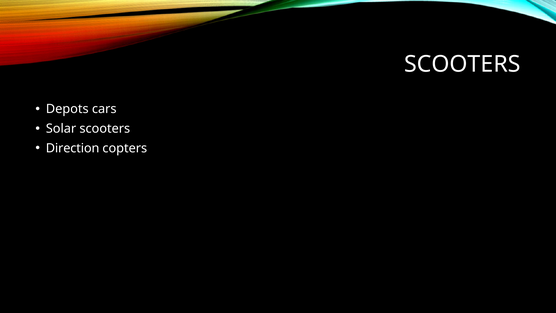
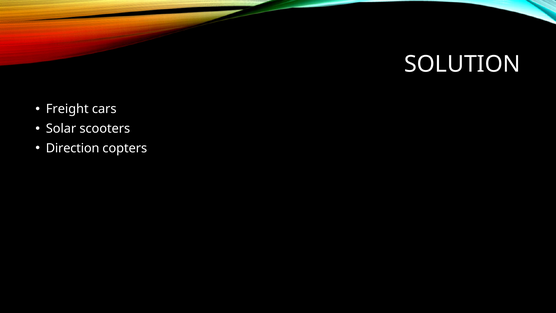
SCOOTERS: SCOOTERS -> SOLUTION (462, 64)
Depots: Depots -> Freight (67, 109)
